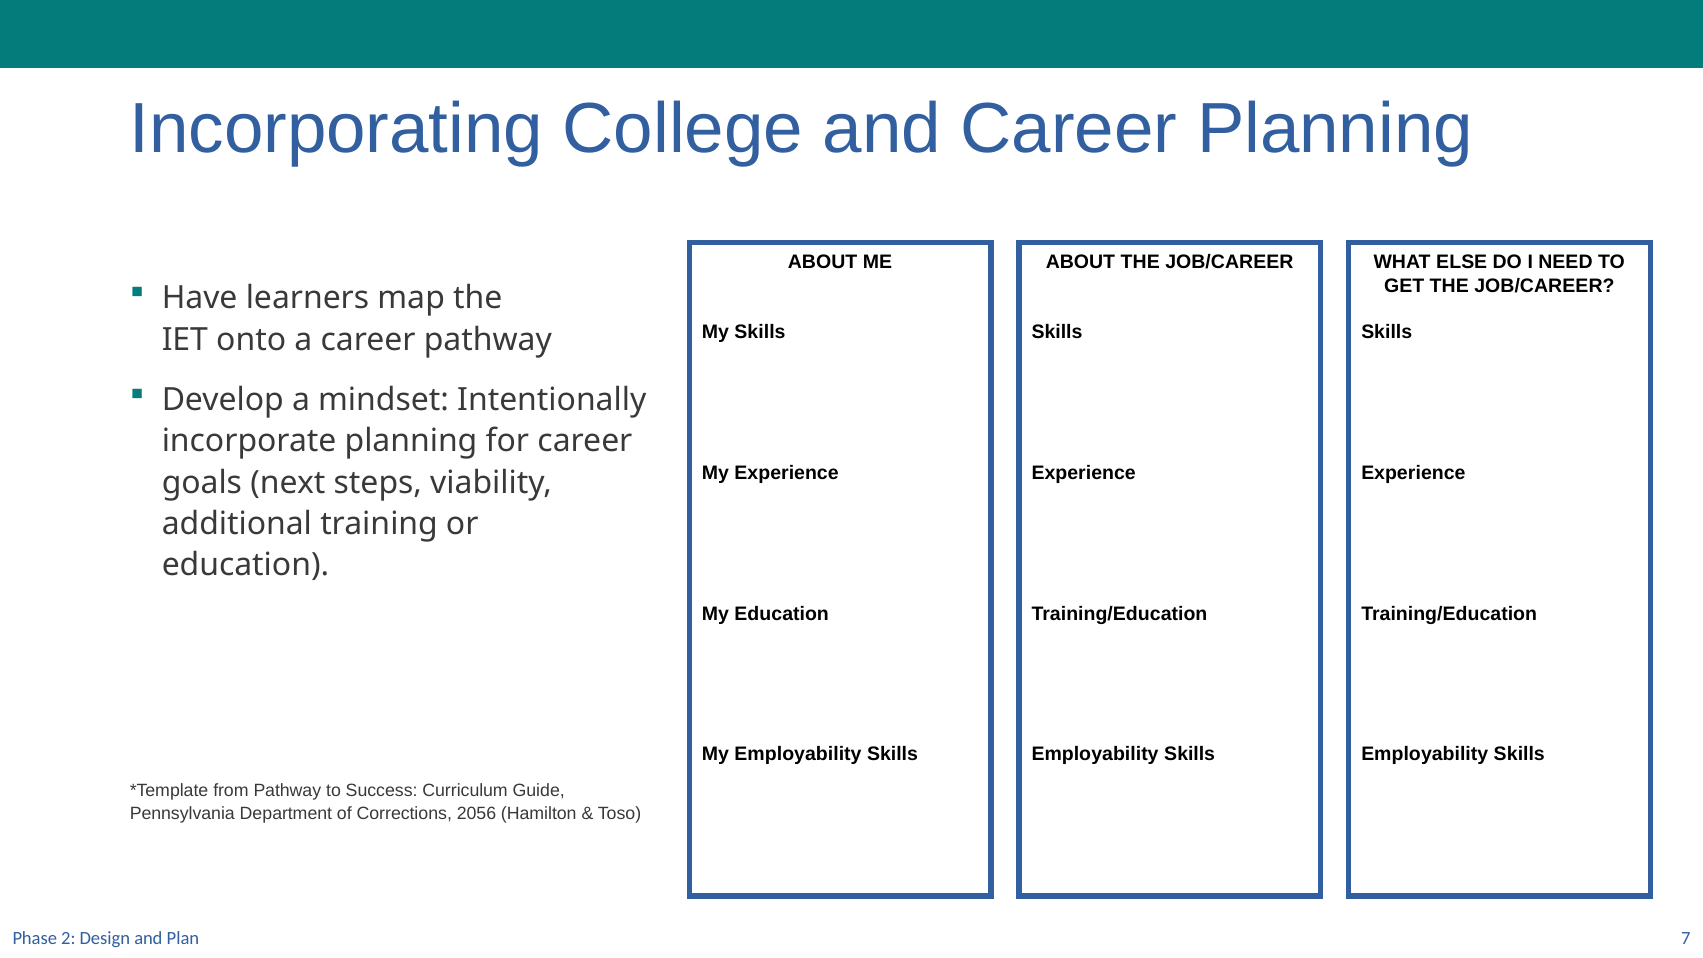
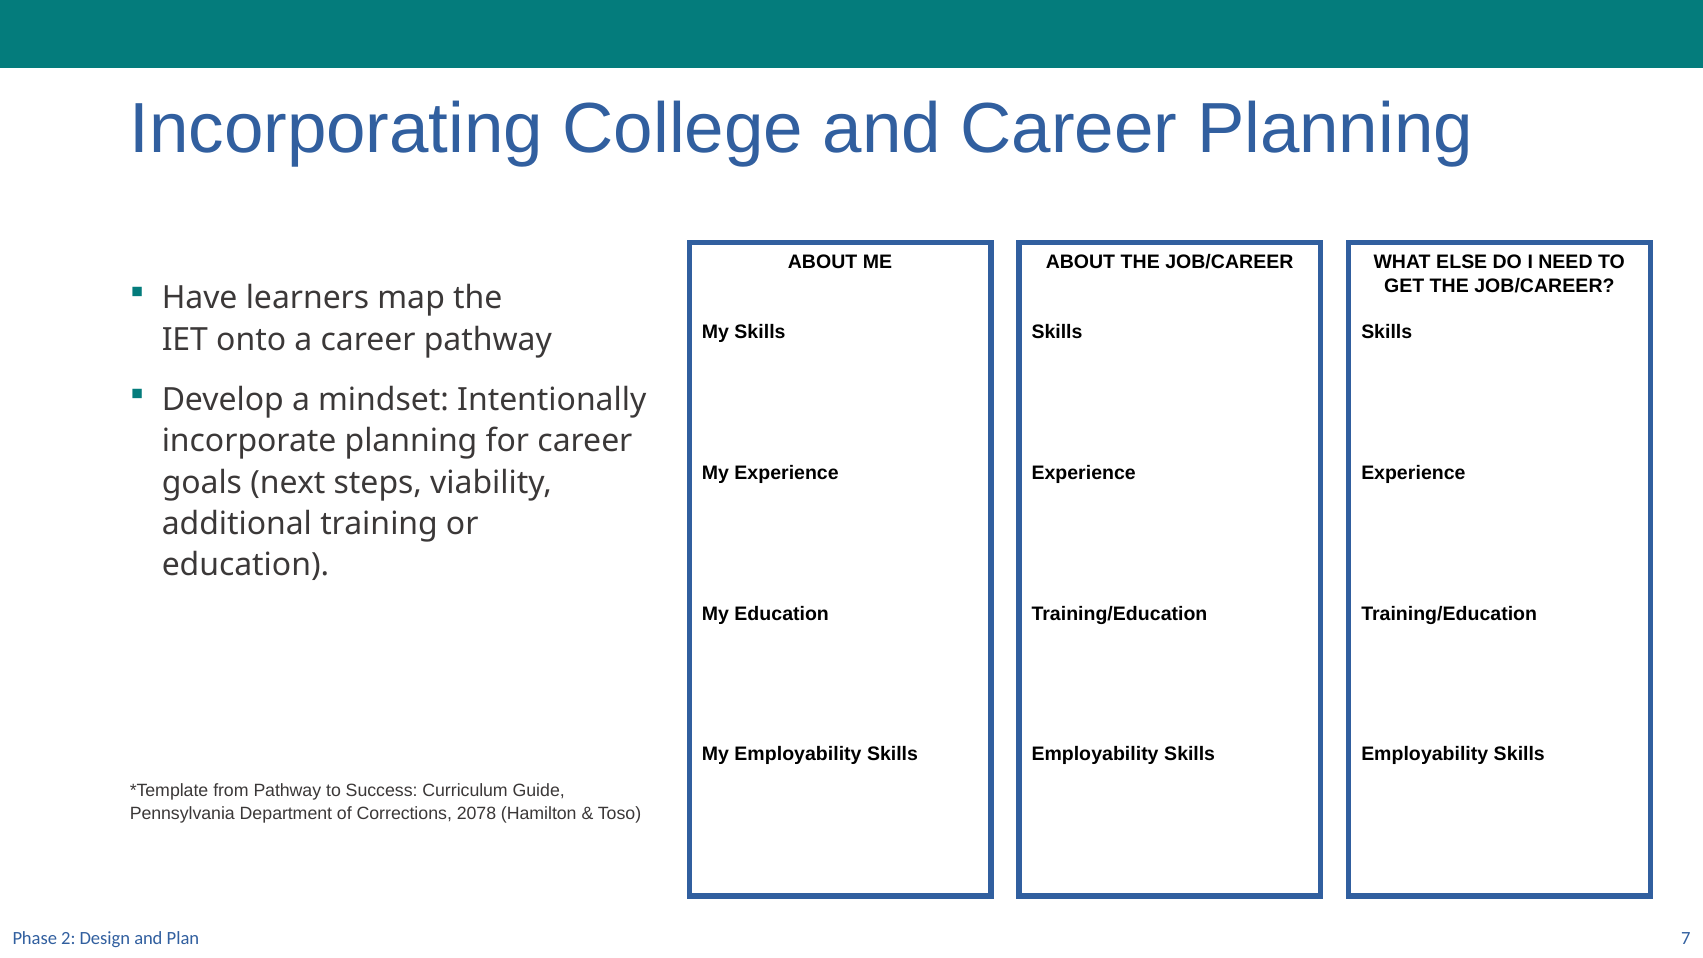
2056: 2056 -> 2078 (476, 813)
